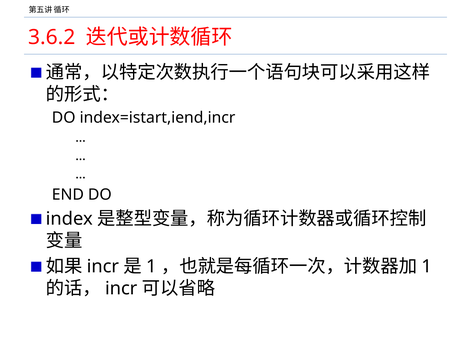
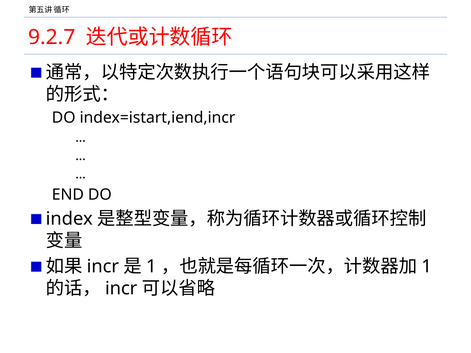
3.6.2: 3.6.2 -> 9.2.7 (52, 37)
